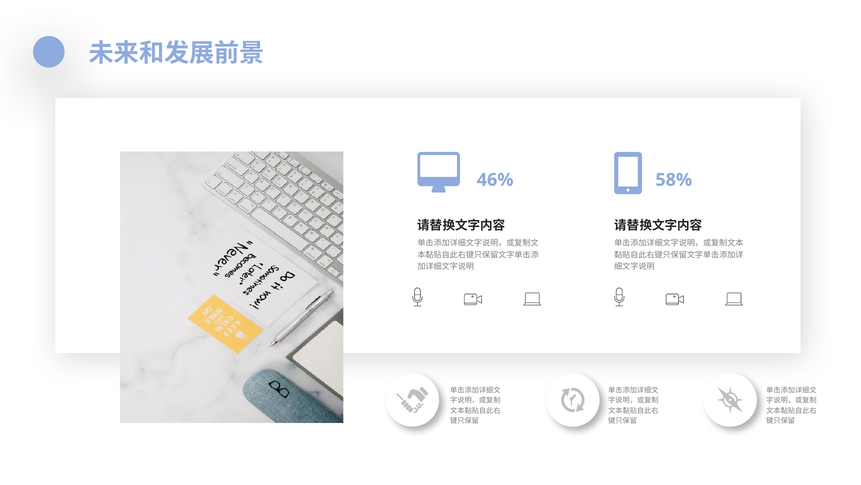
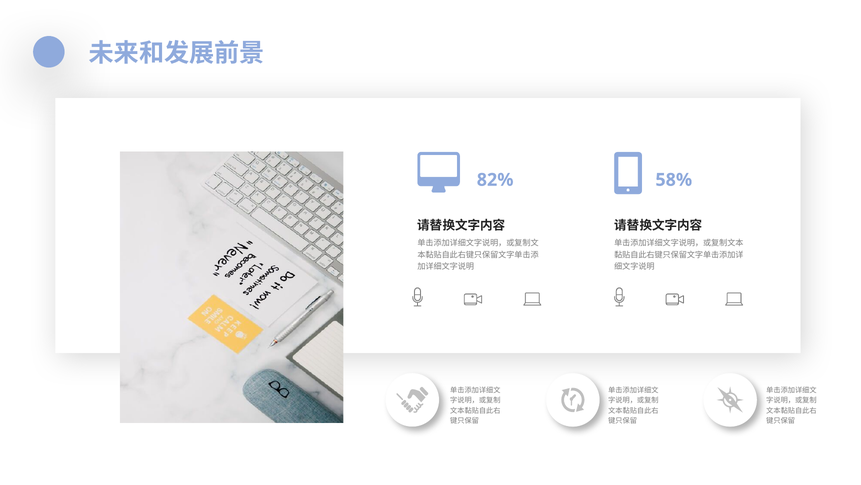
46%: 46% -> 82% (495, 180)
